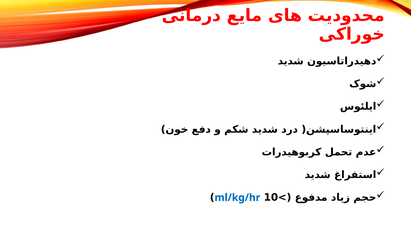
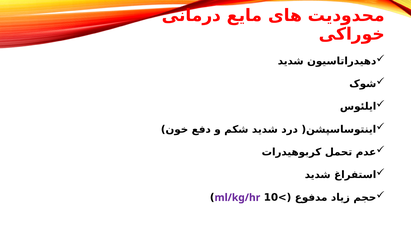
ml/kg/hr colour: blue -> purple (237, 198)
